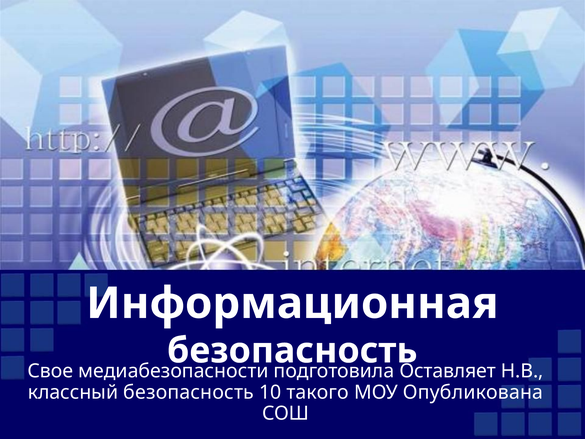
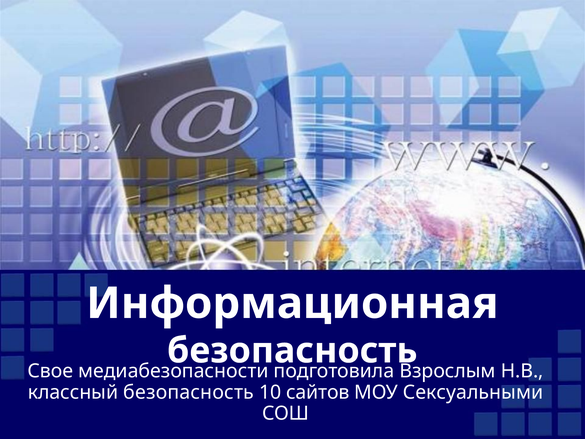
Оставляет: Оставляет -> Взрослым (448, 371)
такого: такого -> сайтов (318, 392)
Опубликована: Опубликована -> Сексуальными (473, 392)
